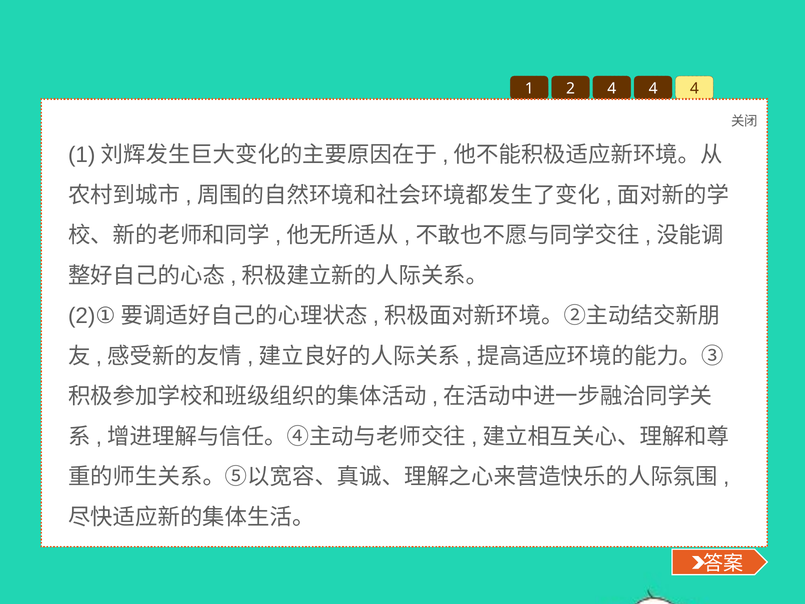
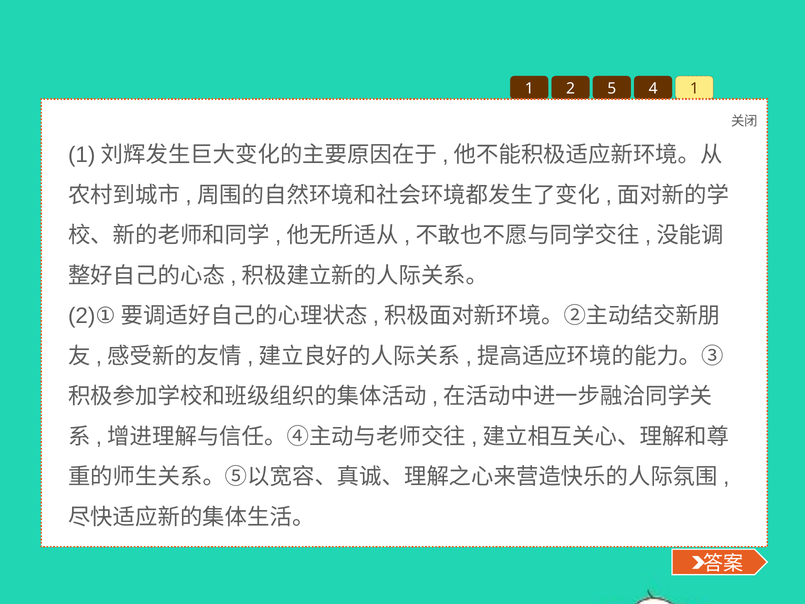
2 4: 4 -> 5 (612, 89)
4: 4 -> 1 (694, 89)
